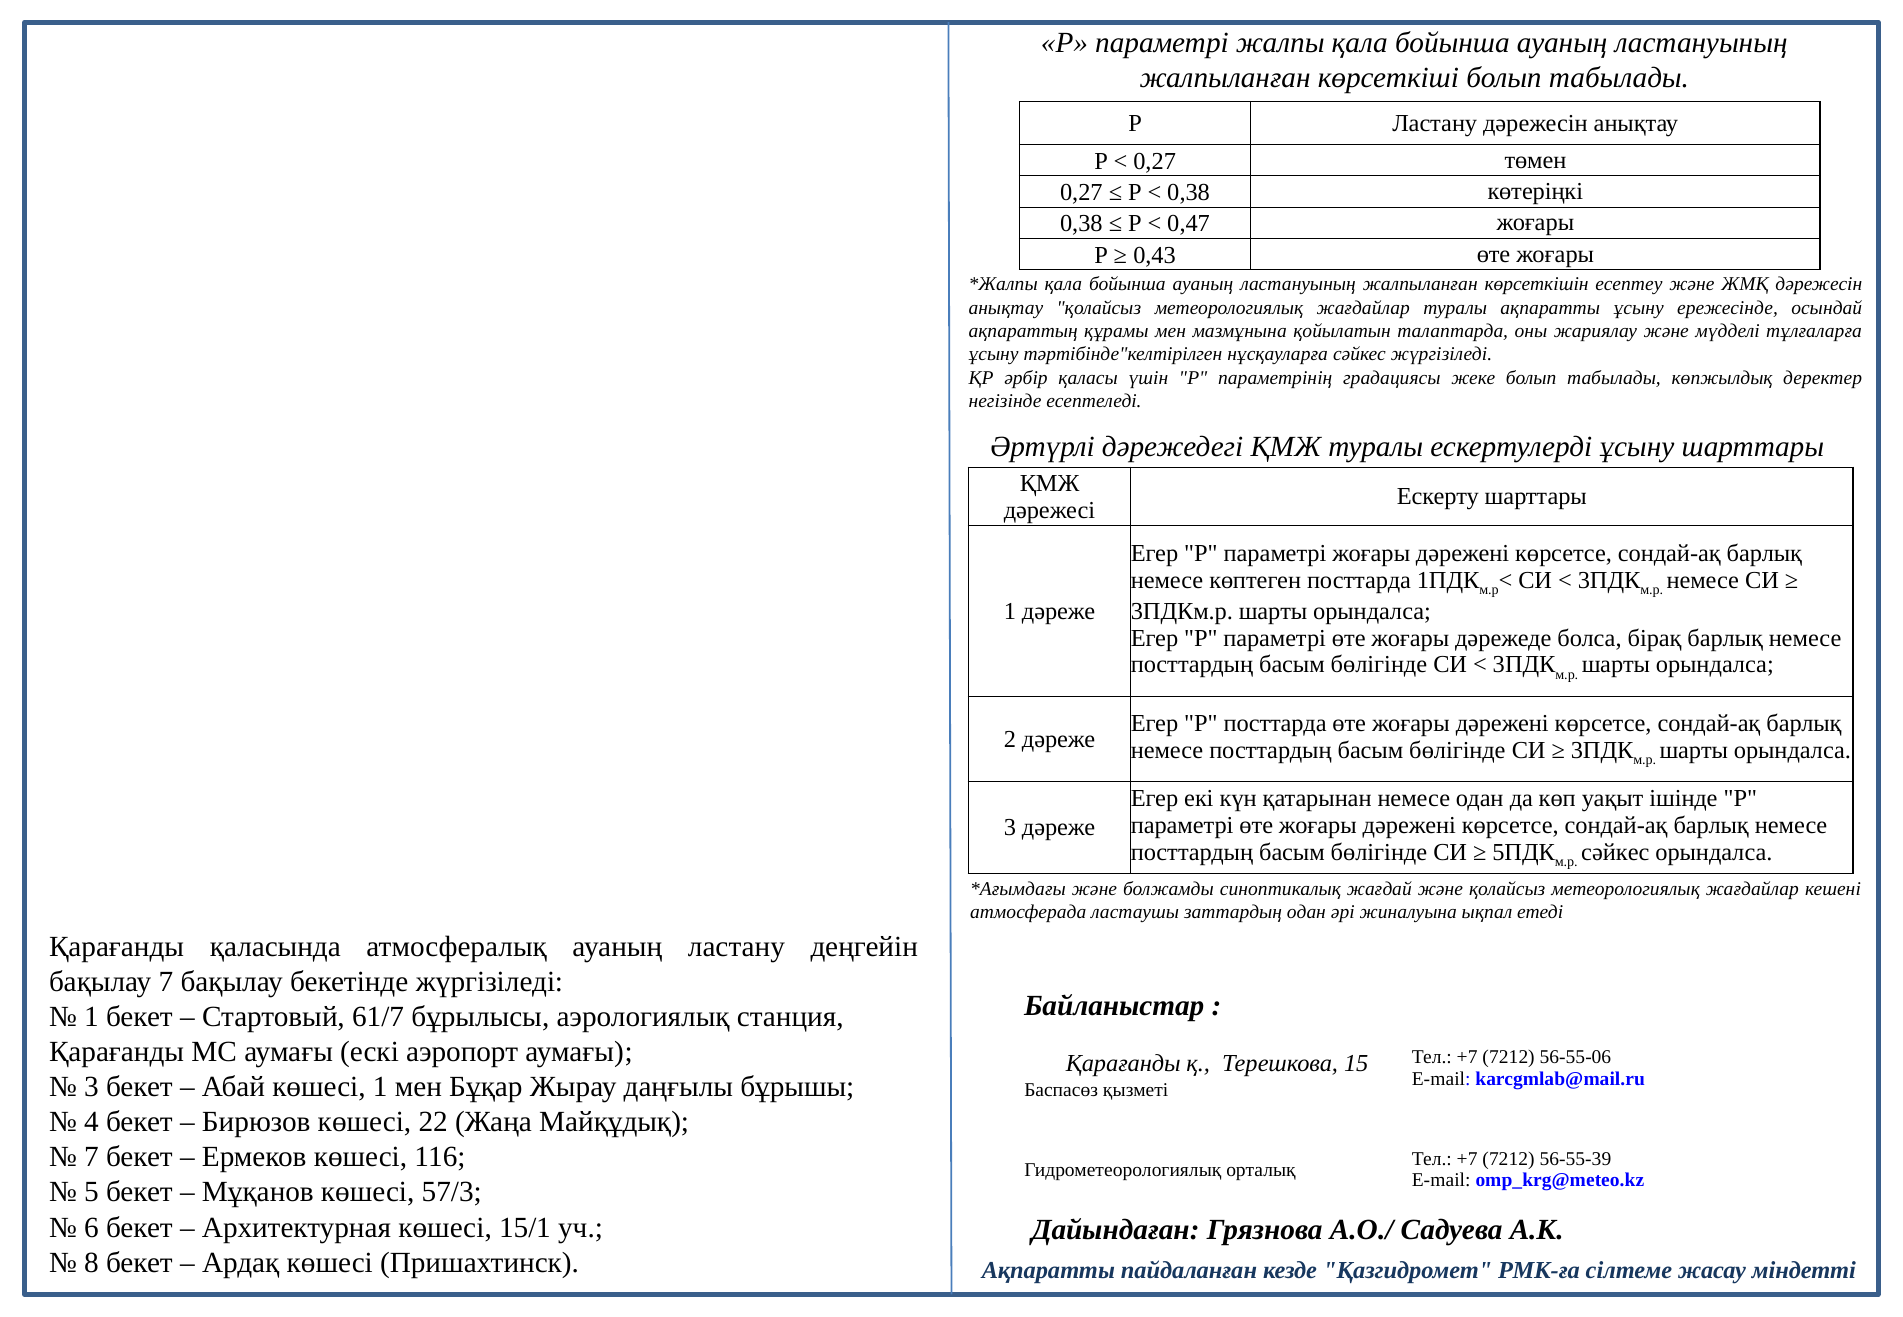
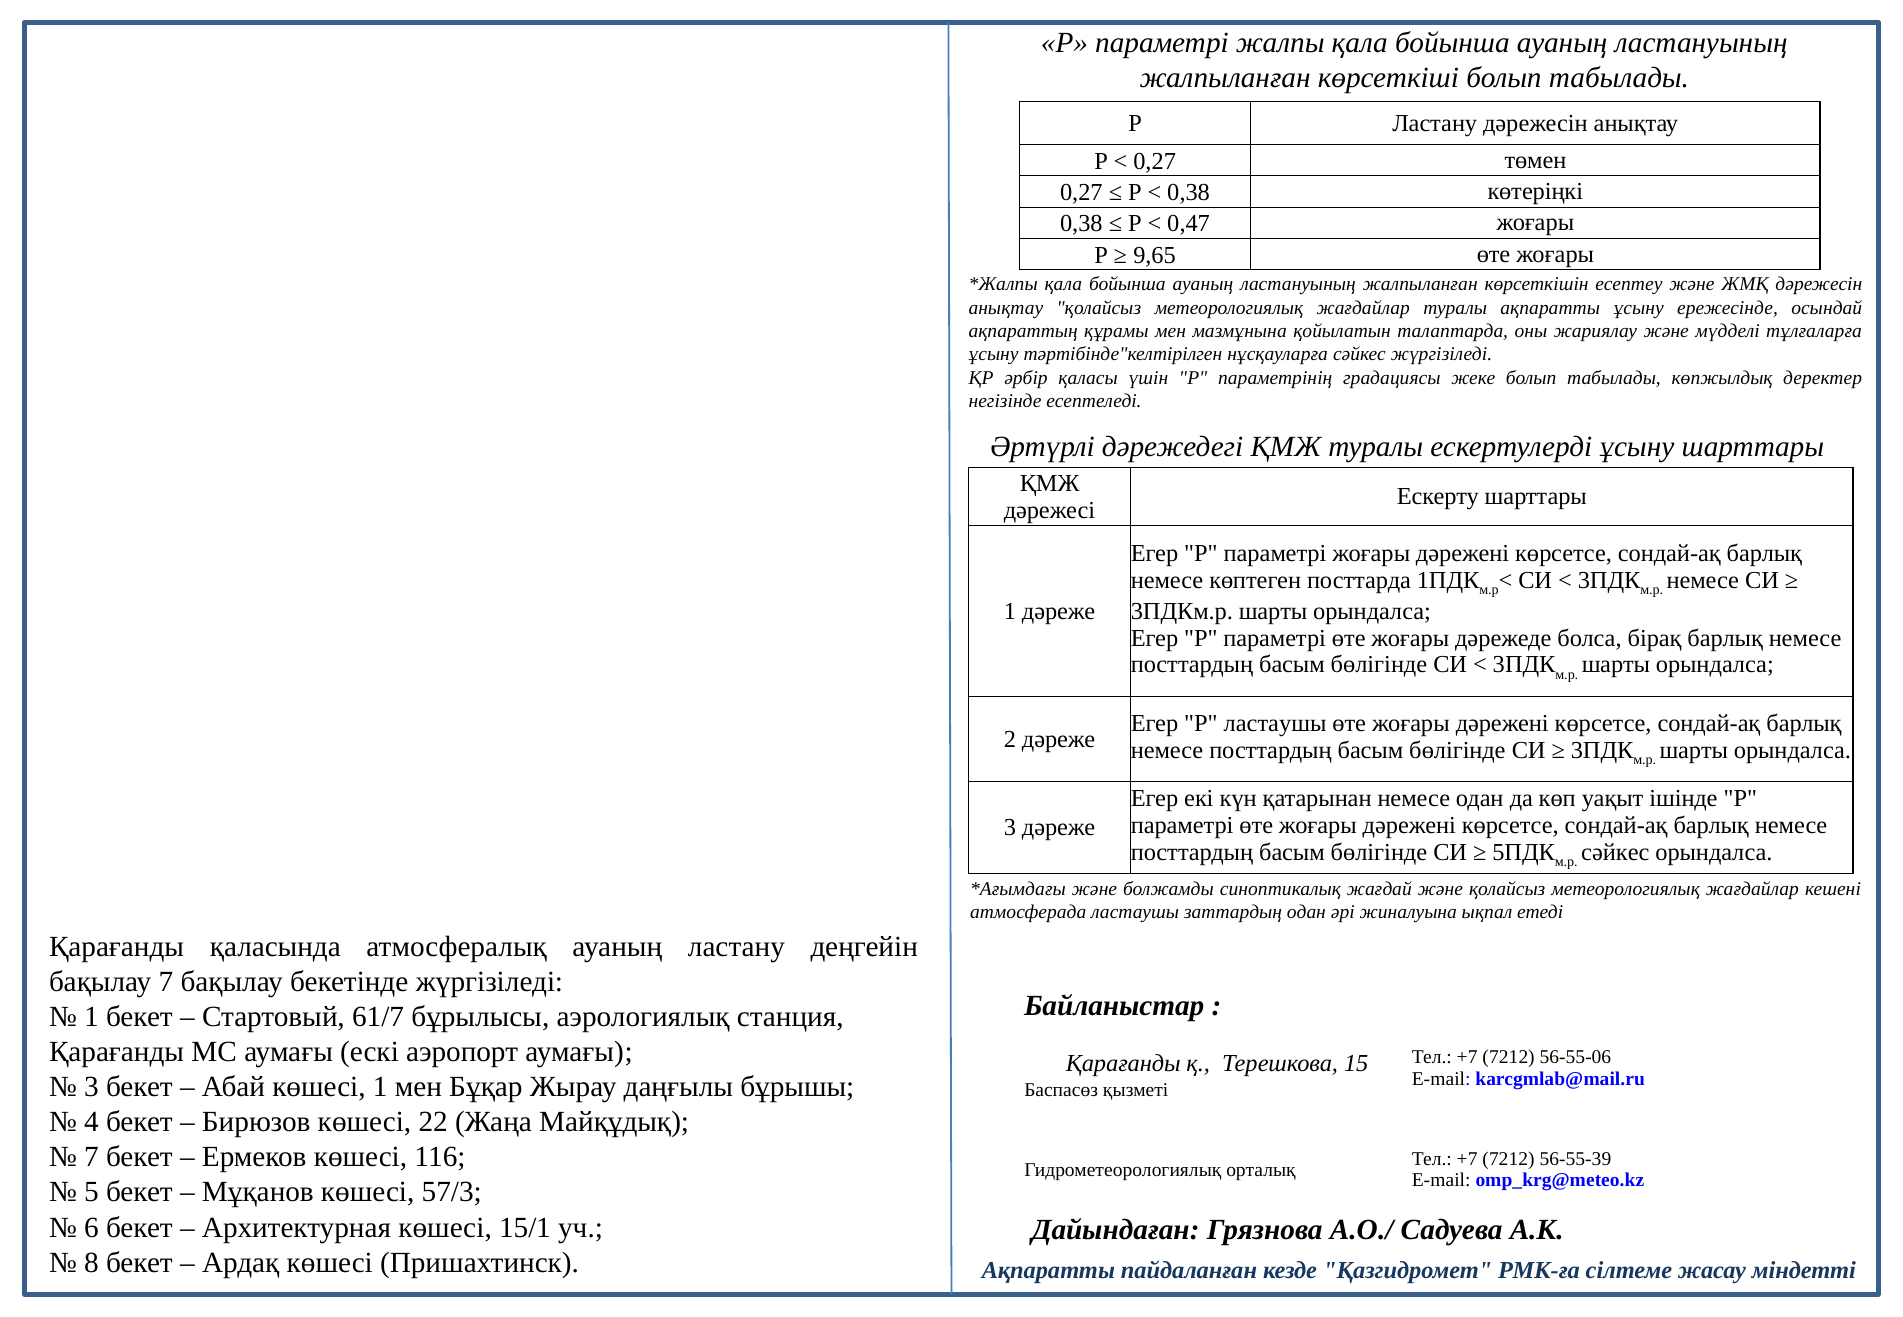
0,43: 0,43 -> 9,65 (1155, 255)
Р посттарда: посттарда -> ластаушы (1275, 724)
